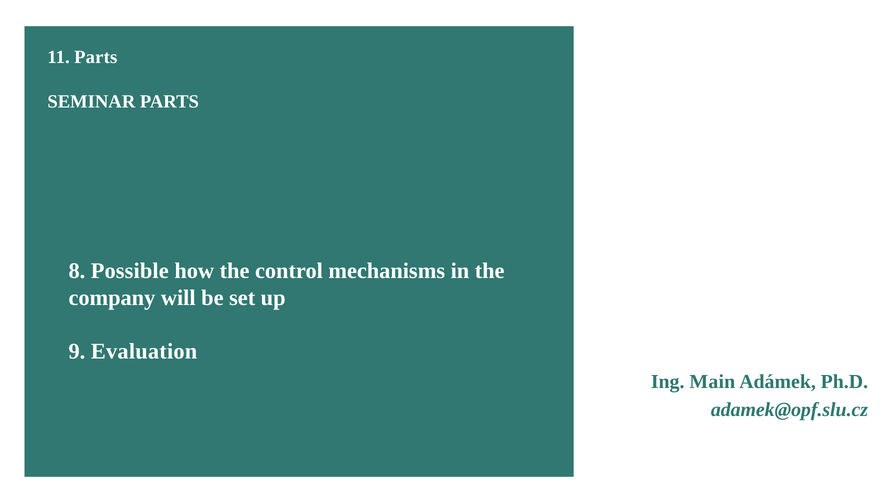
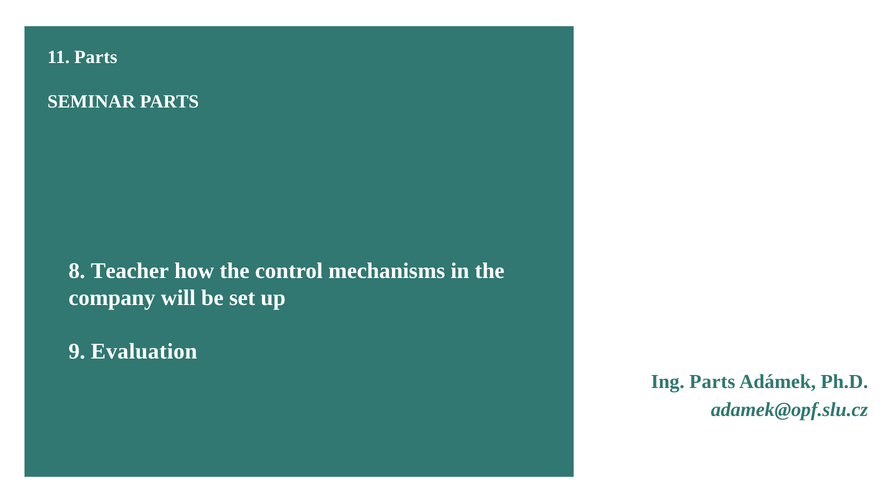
Possible: Possible -> Teacher (130, 271)
Ing Main: Main -> Parts (712, 382)
